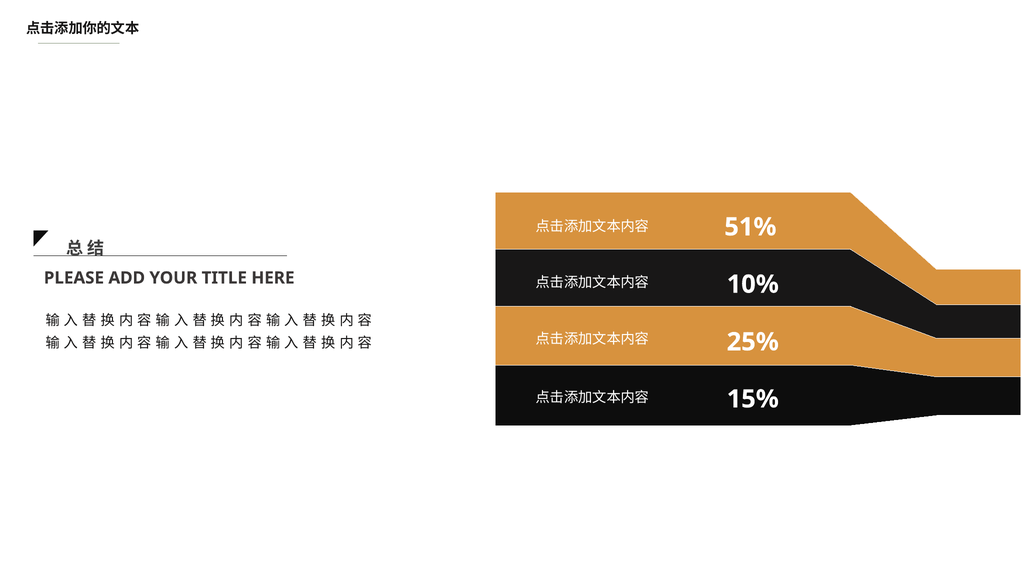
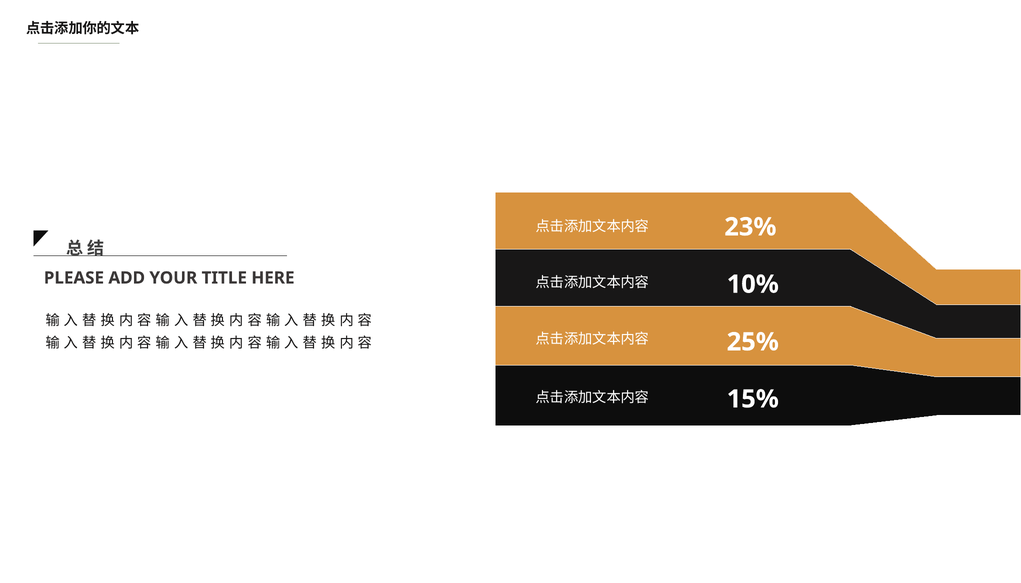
51%: 51% -> 23% (750, 227)
